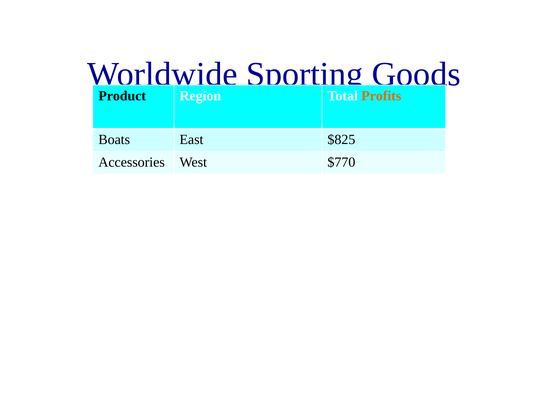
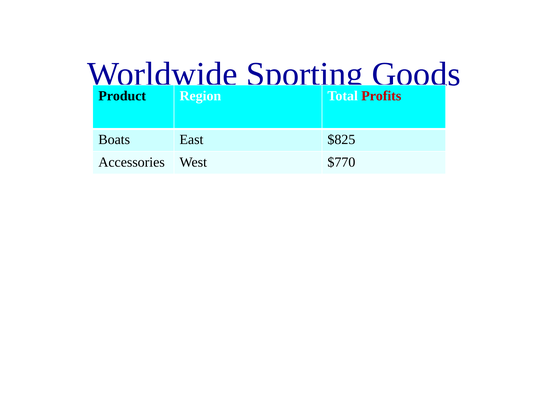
Profits colour: orange -> red (381, 96)
